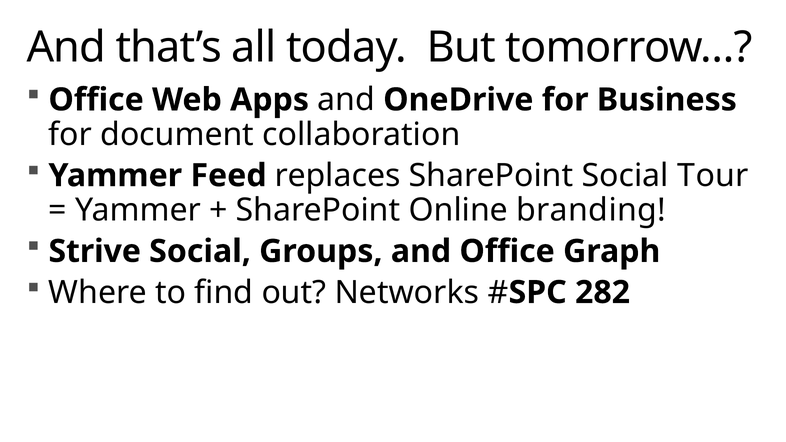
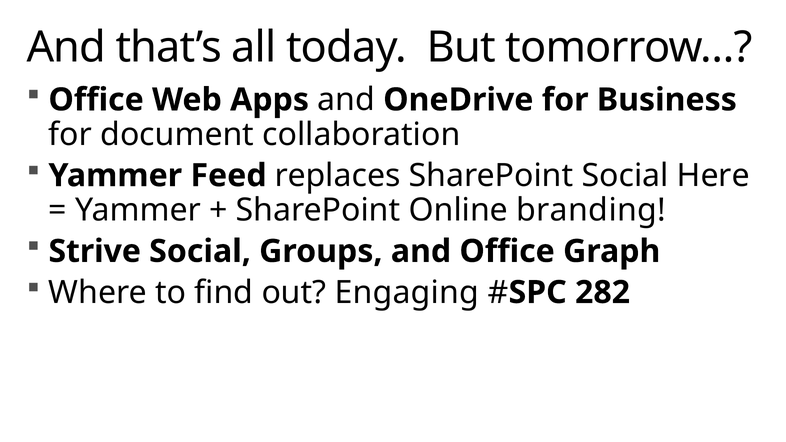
Tour: Tour -> Here (713, 176)
Networks: Networks -> Engaging (407, 292)
